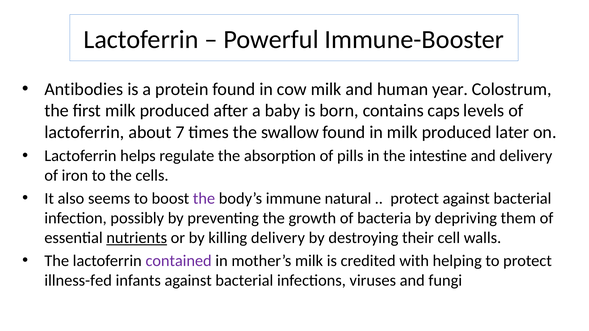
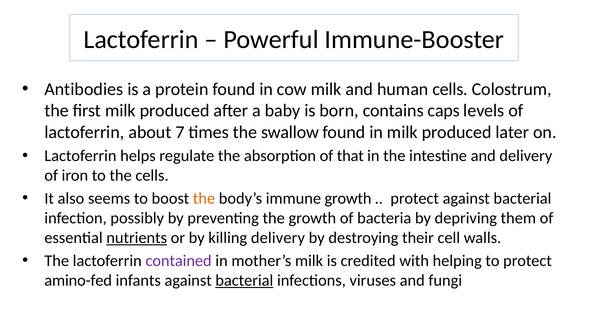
human year: year -> cells (450, 89)
pills: pills -> that (350, 156)
the colour: purple -> orange (204, 199)
immune natural: natural -> growth (348, 199)
illness-fed: illness-fed -> amino-fed (78, 281)
bacterial underline: none -> present (244, 281)
